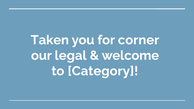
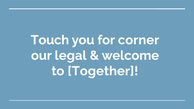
Taken: Taken -> Touch (50, 40)
Category: Category -> Together (103, 71)
